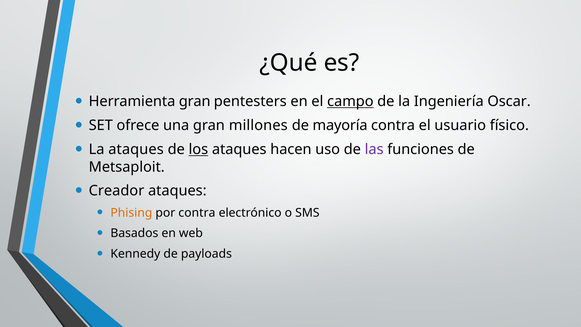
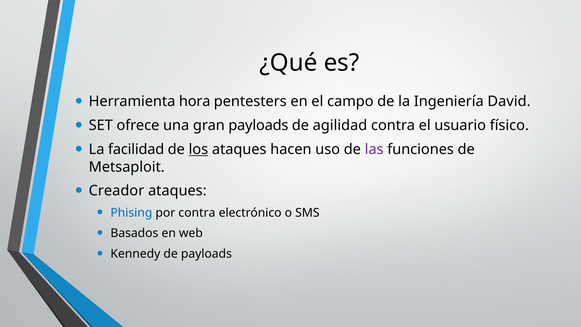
Herramienta gran: gran -> hora (195, 101)
campo underline: present -> none (350, 101)
Oscar: Oscar -> David (509, 101)
gran millones: millones -> payloads (258, 125)
mayoría: mayoría -> agilidad (340, 125)
La ataques: ataques -> facilidad (136, 149)
Phising colour: orange -> blue (131, 213)
